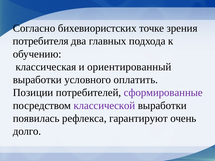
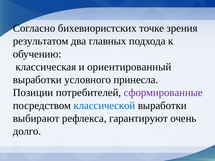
потребителя: потребителя -> результатом (41, 41)
оплатить: оплатить -> принесла (136, 80)
классической colour: purple -> blue (104, 106)
появилась: появилась -> выбирают (36, 119)
